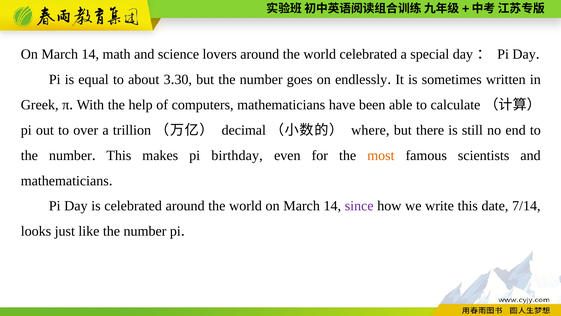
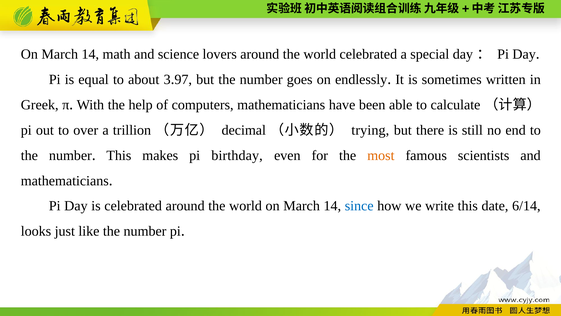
30: 30 -> 97 (183, 80)
where: where -> trying (370, 130)
since colour: purple -> blue (359, 206)
7/14: 7/14 -> 6/14 (526, 206)
